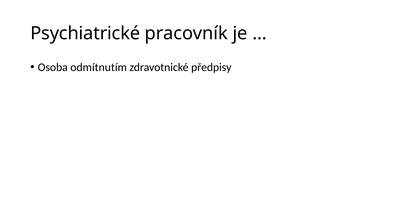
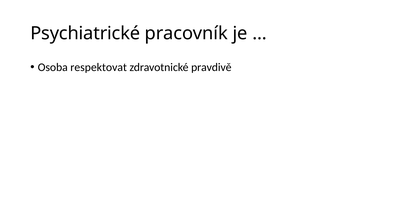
odmítnutím: odmítnutím -> respektovat (99, 67)
předpisy: předpisy -> pravdivě (211, 67)
